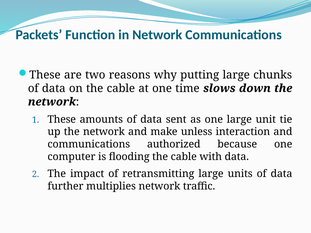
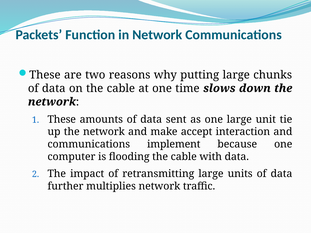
unless: unless -> accept (197, 132)
authorized: authorized -> implement (174, 144)
